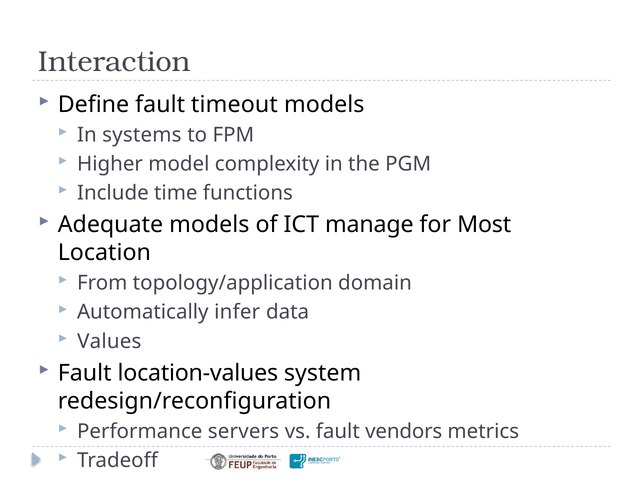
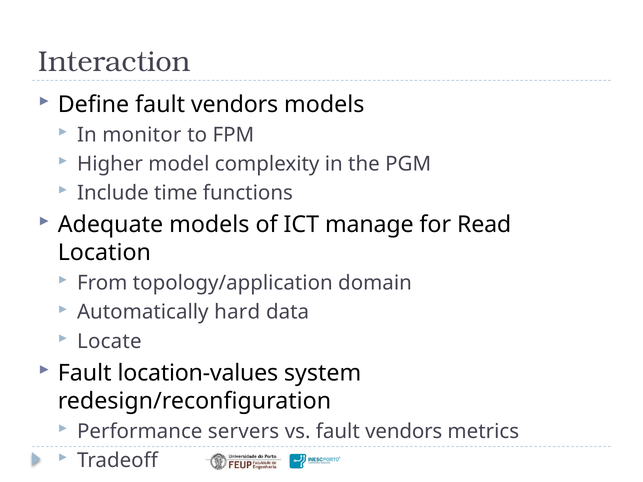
Define fault timeout: timeout -> vendors (235, 104)
systems: systems -> monitor (142, 135)
Most: Most -> Read (484, 225)
infer: infer -> hard (237, 312)
Values: Values -> Locate (109, 341)
